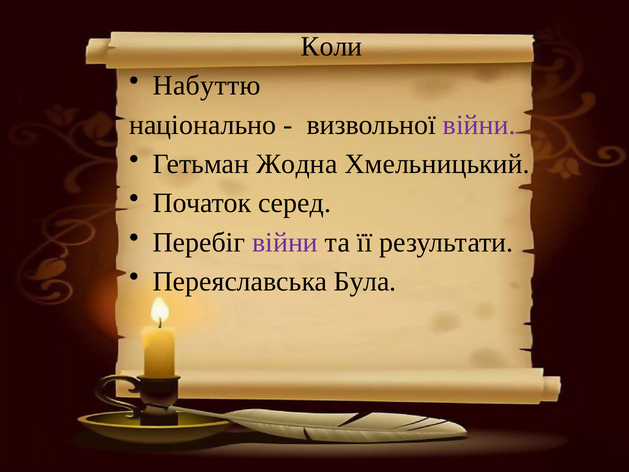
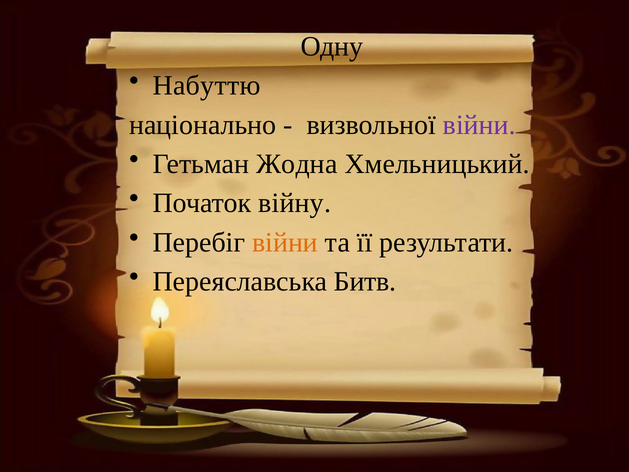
Коли: Коли -> Одну (332, 46)
серед: серед -> війну (295, 203)
війни colour: purple -> orange (285, 242)
Була: Була -> Битв (365, 281)
